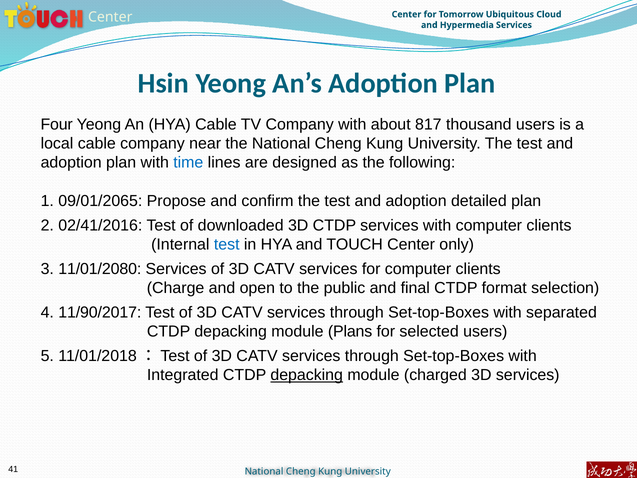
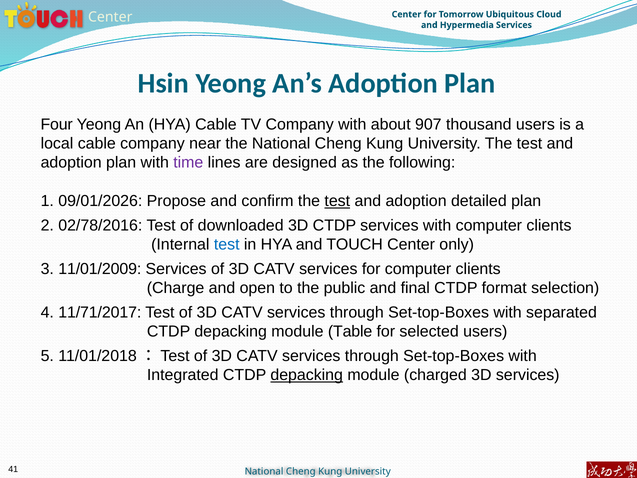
817: 817 -> 907 (428, 124)
time colour: blue -> purple (188, 163)
09/01/2065: 09/01/2065 -> 09/01/2026 (100, 201)
test underline: none -> present (337, 201)
02/41/2016: 02/41/2016 -> 02/78/2016 (100, 225)
11/01/2080: 11/01/2080 -> 11/01/2009 (100, 269)
11/90/2017: 11/90/2017 -> 11/71/2017 (100, 312)
Plans: Plans -> Table (350, 331)
